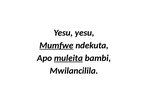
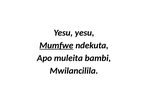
muleita underline: present -> none (68, 58)
